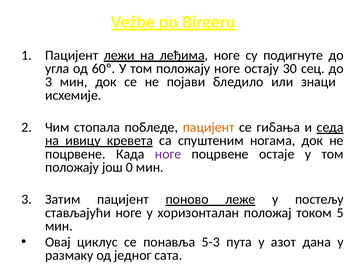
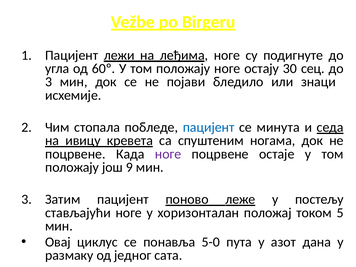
пацијент colour: orange -> blue (209, 127)
гибања: гибања -> минута (278, 127)
0: 0 -> 9 (129, 167)
5-3: 5-3 -> 5-0 (211, 242)
